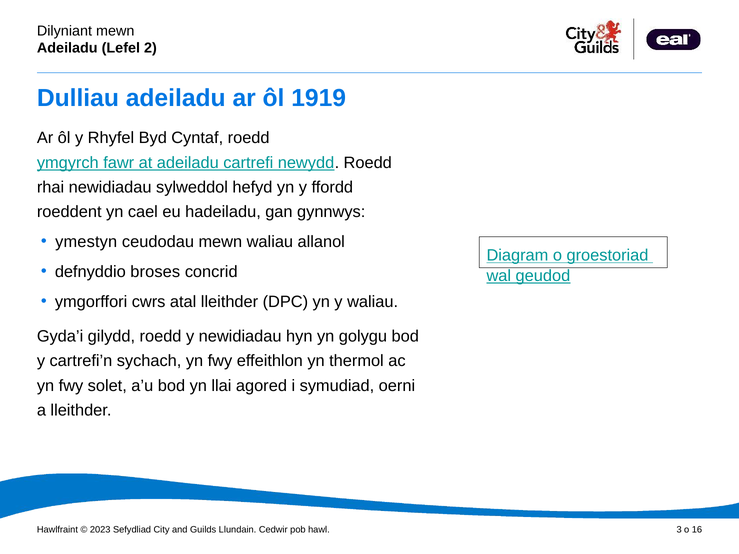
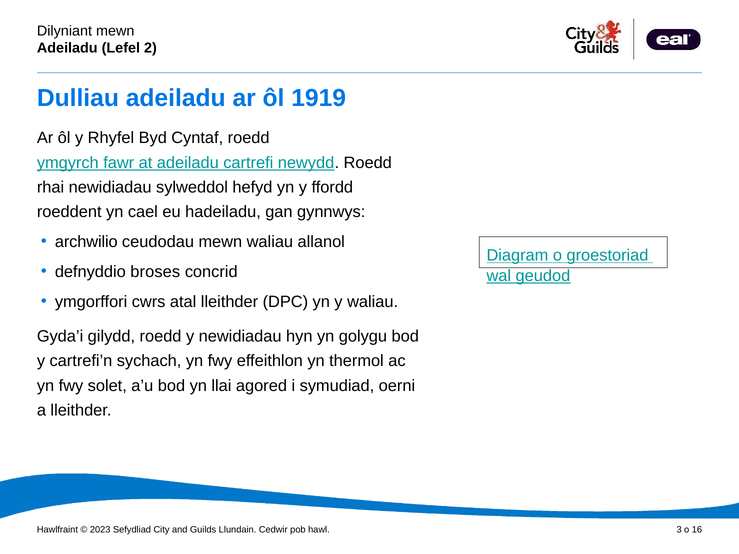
ymestyn: ymestyn -> archwilio (86, 242)
